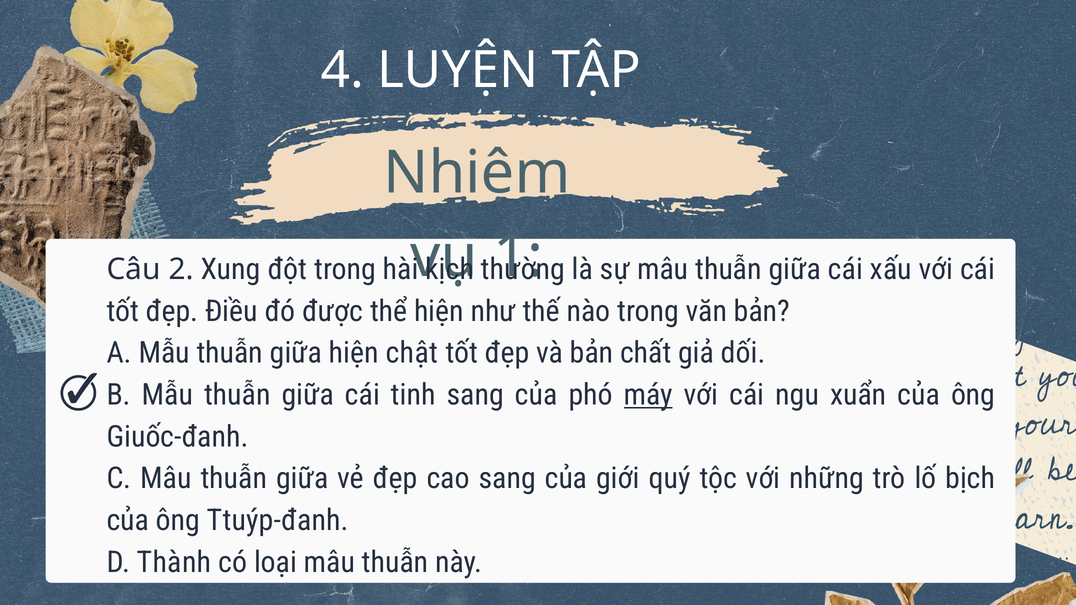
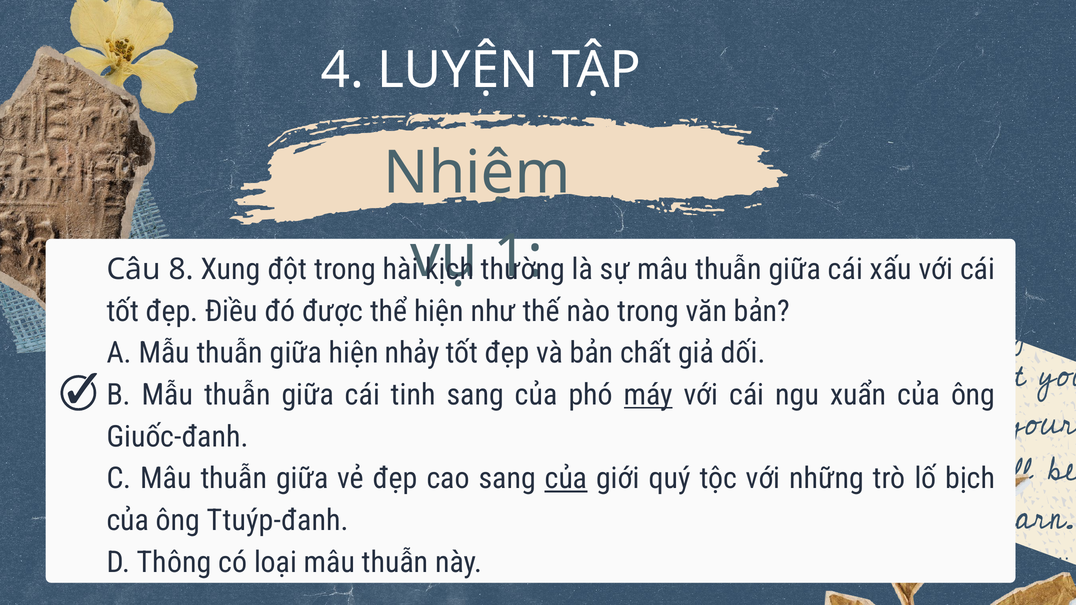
2: 2 -> 8 (181, 270)
chật: chật -> nhảy (412, 353)
của underline: none -> present (566, 479)
Thành: Thành -> Thông (174, 562)
